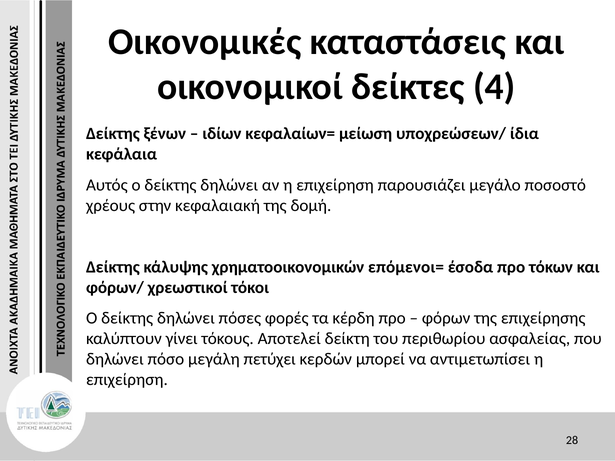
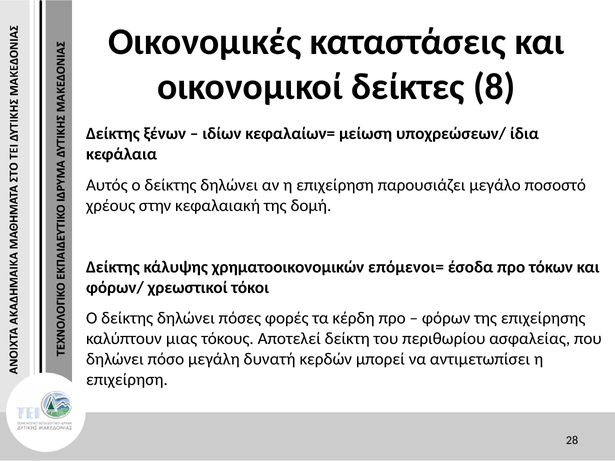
4: 4 -> 8 (494, 87)
γίνει: γίνει -> μιας (182, 339)
πετύχει: πετύχει -> δυνατή (270, 359)
